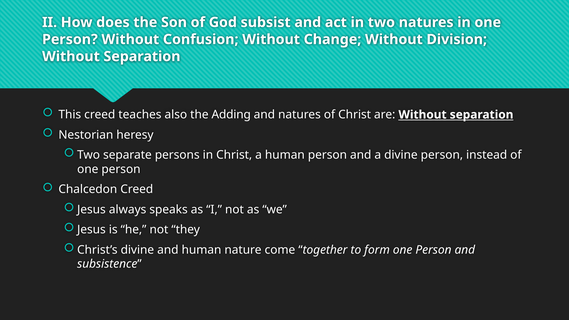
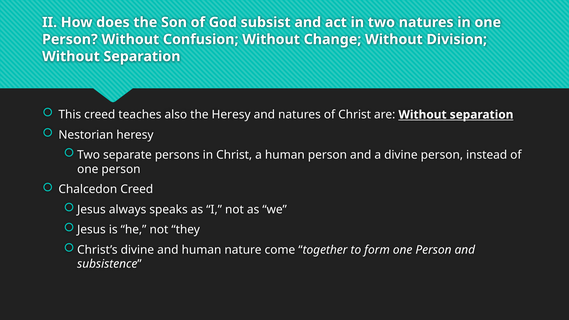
the Adding: Adding -> Heresy (231, 115)
